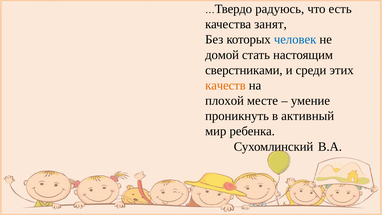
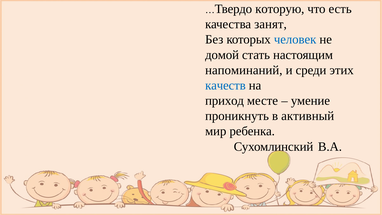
радуюсь: радуюсь -> которую (280, 9)
сверстниками: сверстниками -> напоминаний (244, 70)
качеств colour: orange -> blue (225, 85)
плохой: плохой -> приход (225, 101)
